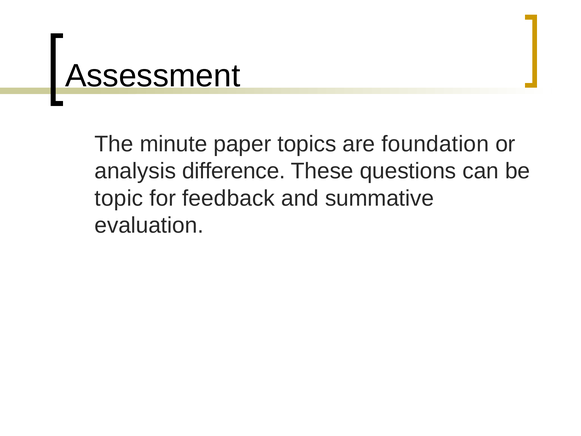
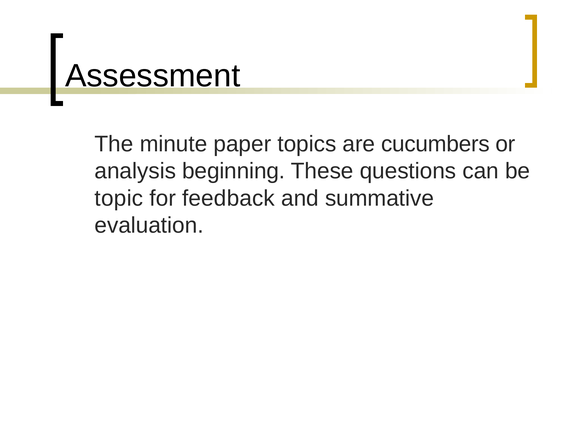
foundation: foundation -> cucumbers (435, 144)
difference: difference -> beginning (234, 171)
